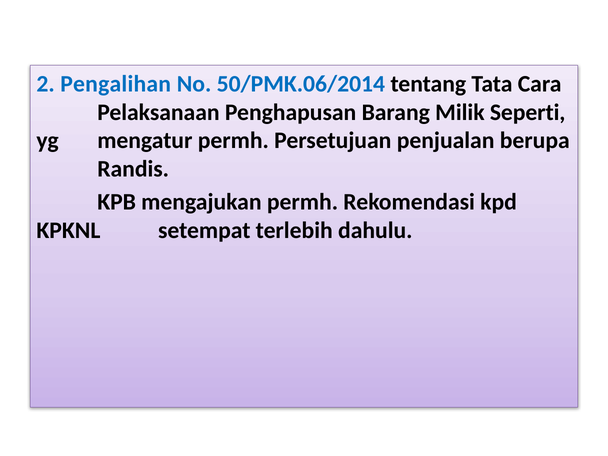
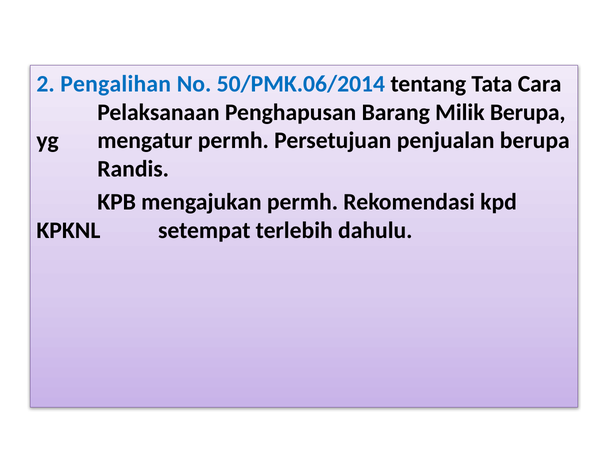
Milik Seperti: Seperti -> Berupa (528, 112)
